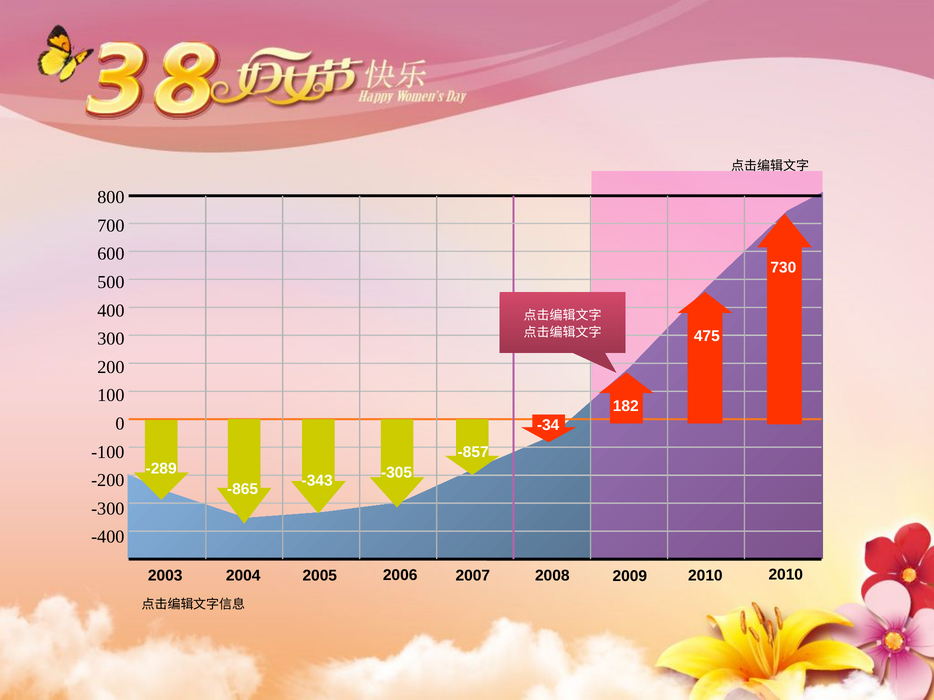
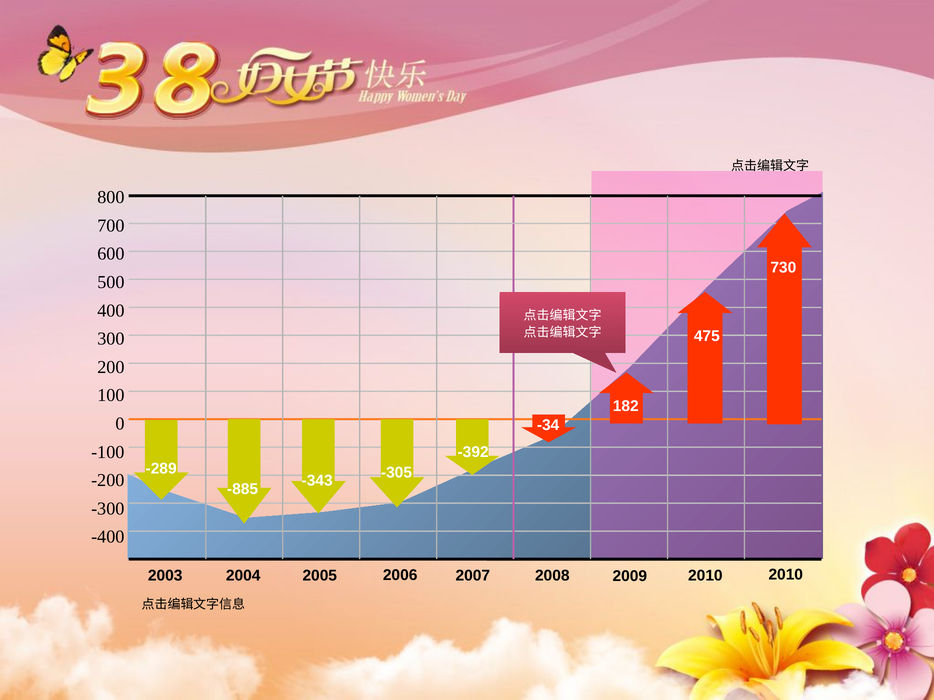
-857: -857 -> -392 (473, 453)
-865: -865 -> -885 (243, 490)
